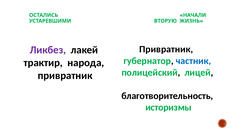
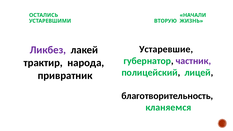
Привратник: Привратник -> Устаревшие (166, 49)
частник colour: blue -> purple (193, 61)
историзмы: историзмы -> кланяемся (168, 108)
